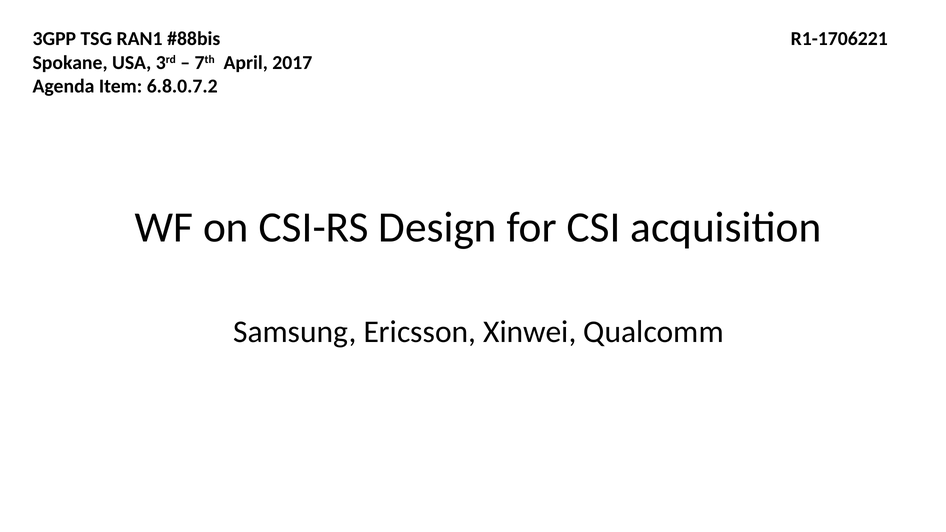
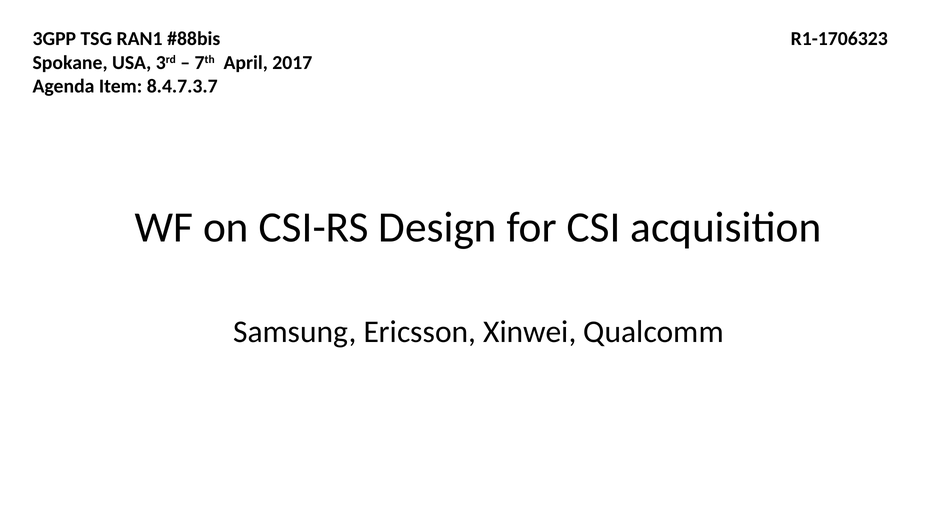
R1-1706221: R1-1706221 -> R1-1706323 (839, 39)
6.8.0.7.2: 6.8.0.7.2 -> 8.4.7.3.7 (182, 86)
